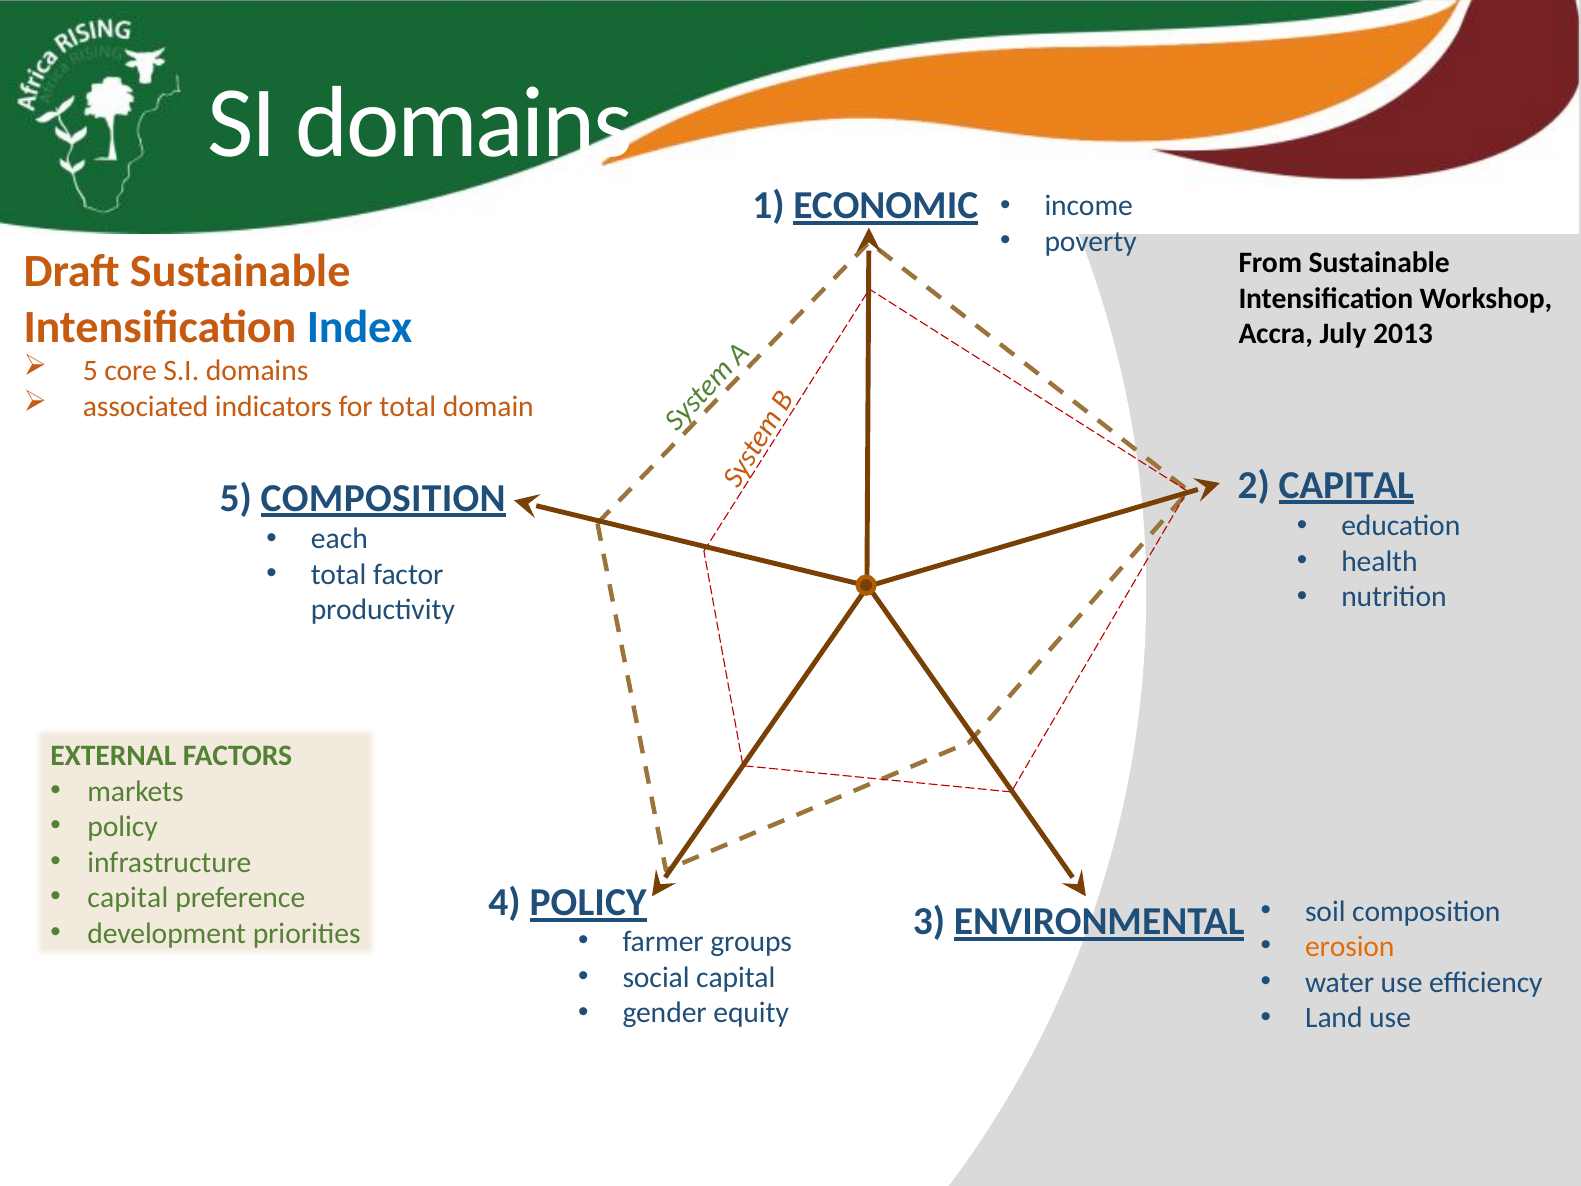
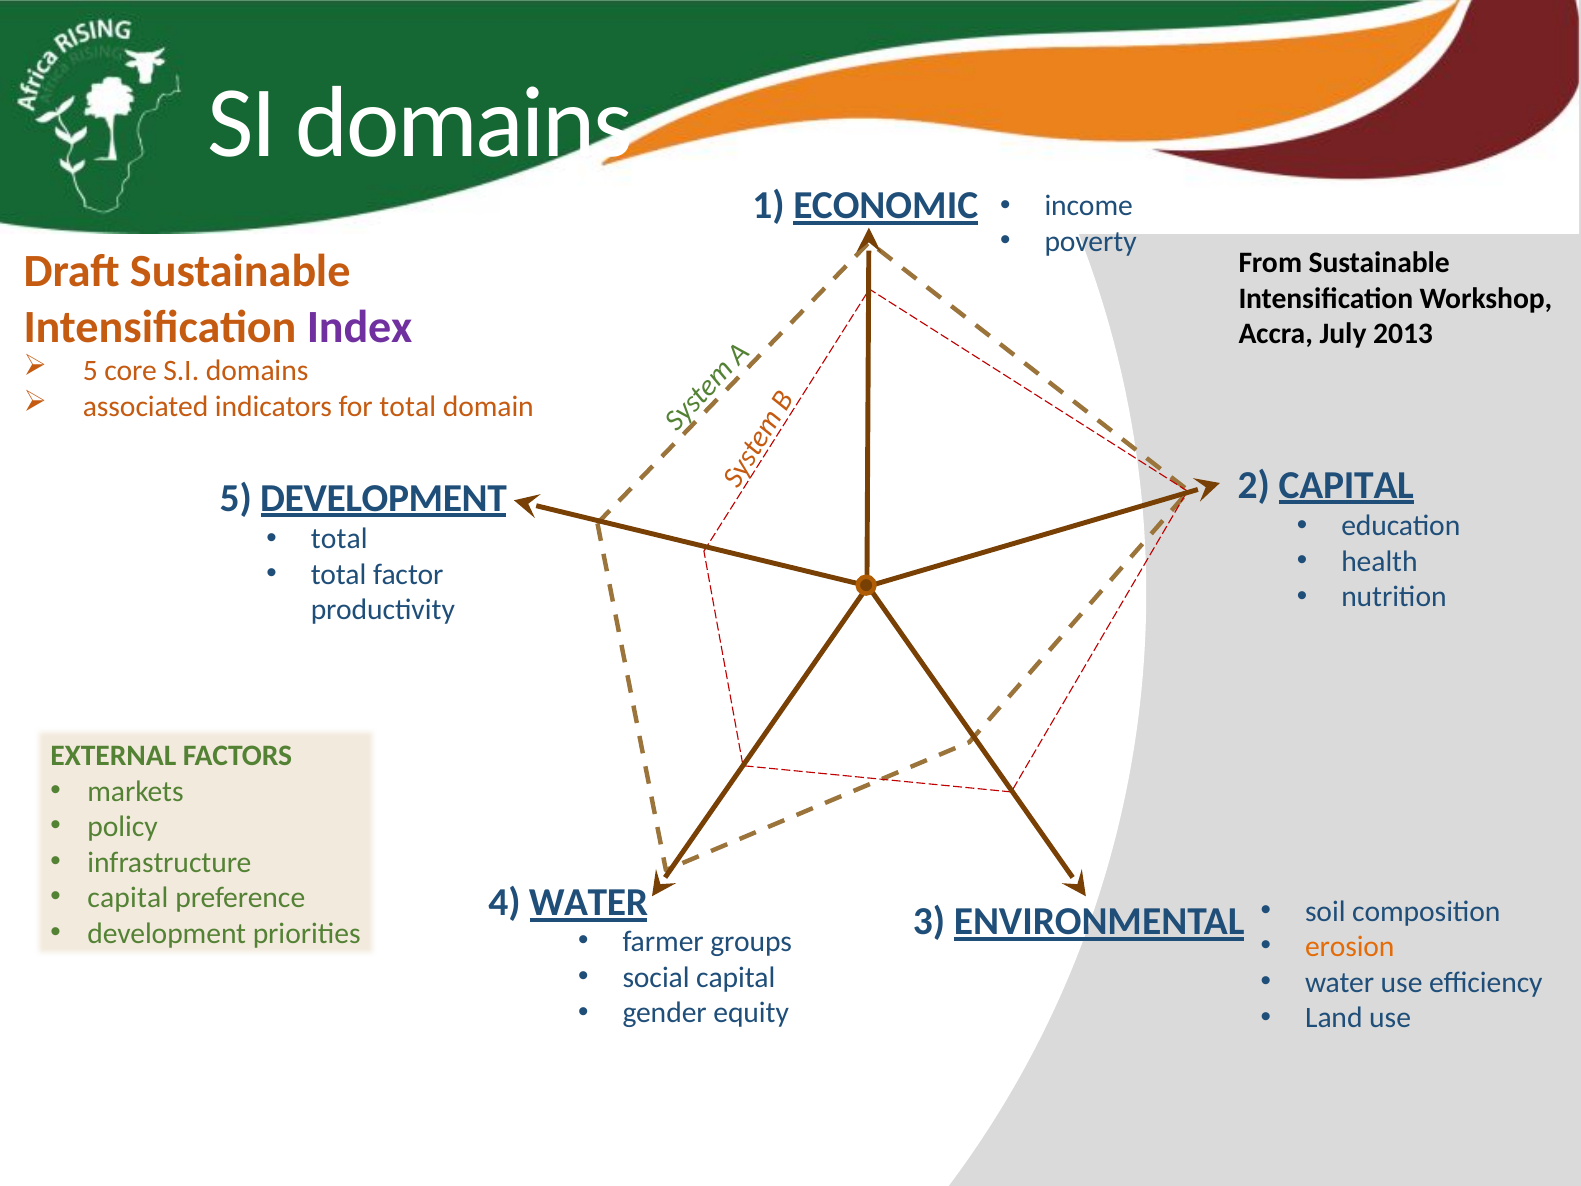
Index colour: blue -> purple (360, 327)
5 COMPOSITION: COMPOSITION -> DEVELOPMENT (384, 498)
each: each -> total (339, 539)
4 POLICY: POLICY -> WATER (588, 902)
